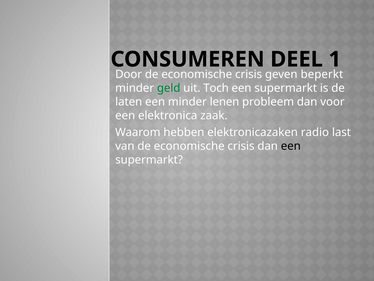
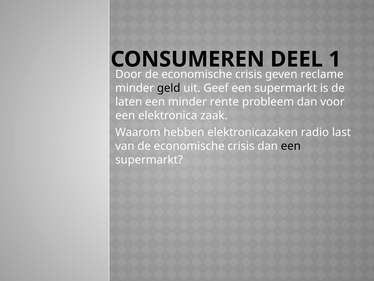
beperkt: beperkt -> reclame (322, 74)
geld colour: green -> black (169, 88)
Toch: Toch -> Geef (216, 88)
lenen: lenen -> rente (224, 102)
